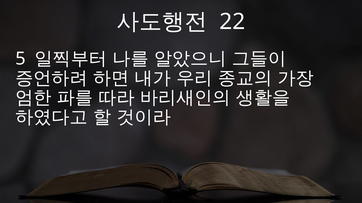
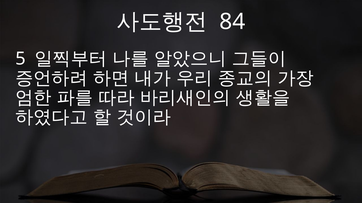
22: 22 -> 84 (232, 22)
